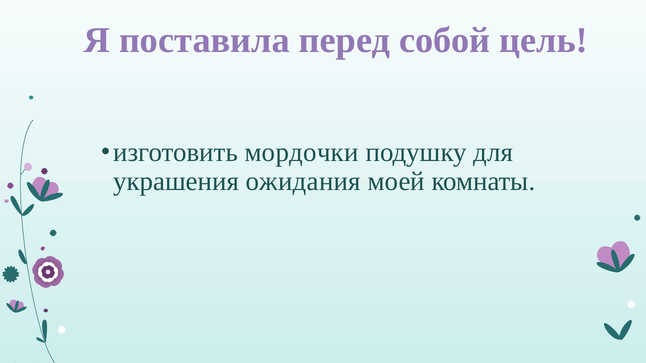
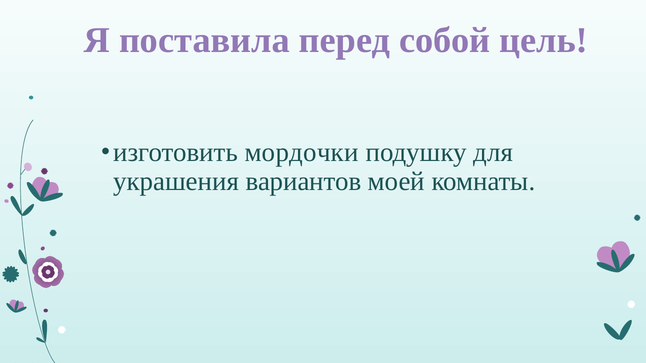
ожидания: ожидания -> вариантов (303, 182)
